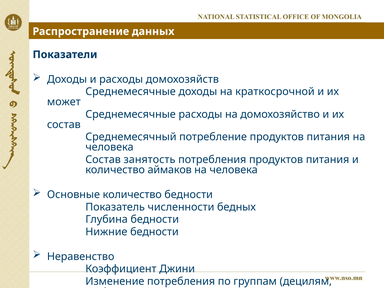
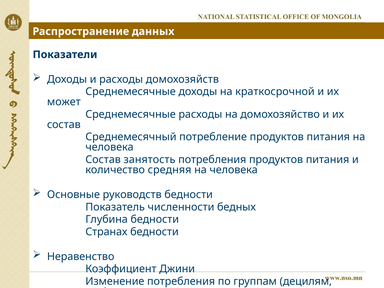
аймаков: аймаков -> средняя (170, 170)
Основные количество: количество -> руководств (132, 195)
Нижние: Нижние -> Странах (106, 232)
